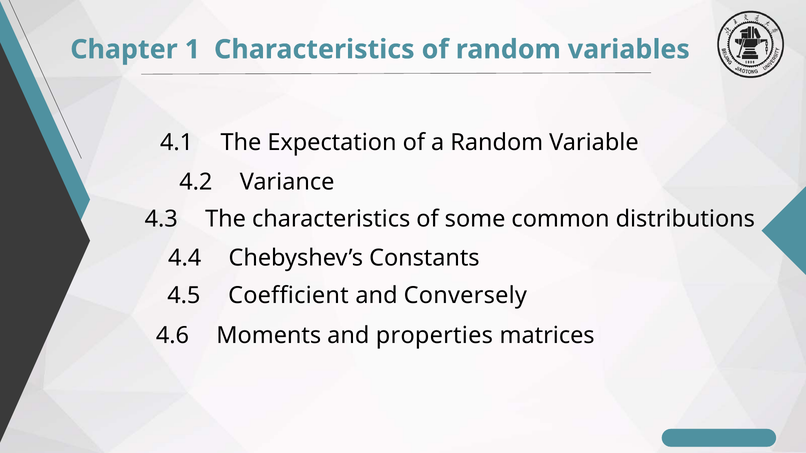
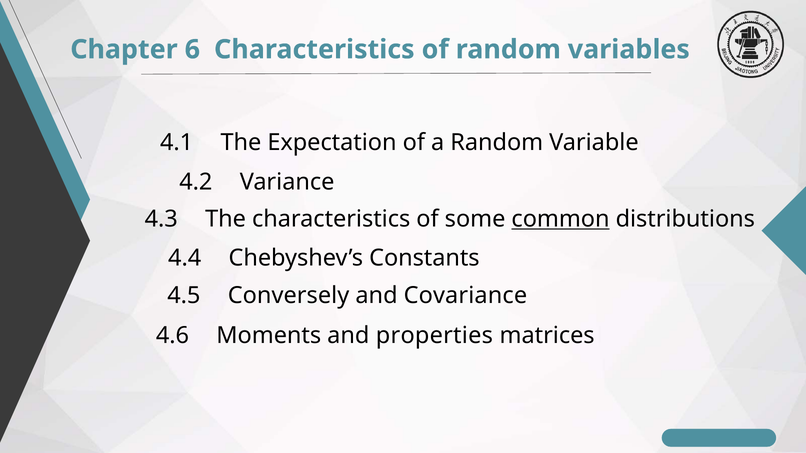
1: 1 -> 6 (192, 50)
common underline: none -> present (561, 219)
Coefficient: Coefficient -> Conversely (289, 296)
Conversely: Conversely -> Covariance (465, 296)
